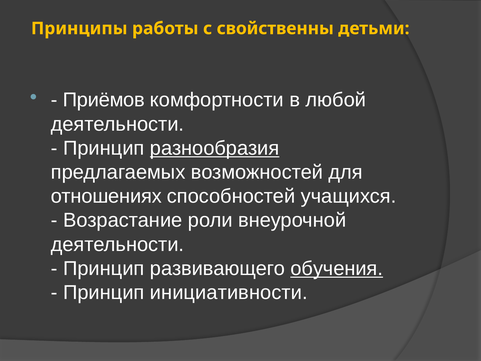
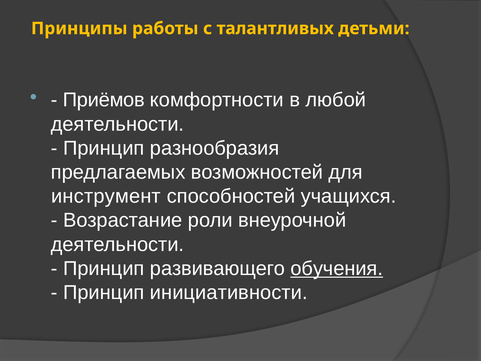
свойственны: свойственны -> талантливых (275, 28)
разнообразия underline: present -> none (215, 148)
отношениях: отношениях -> инструмент (106, 196)
